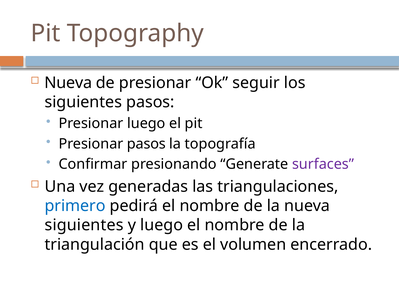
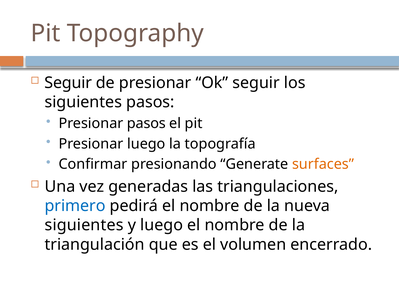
Nueva: Nueva -> Seguir (68, 83)
Presionar luego: luego -> pasos (146, 123)
Presionar pasos: pasos -> luego (146, 143)
surfaces colour: purple -> orange (323, 164)
